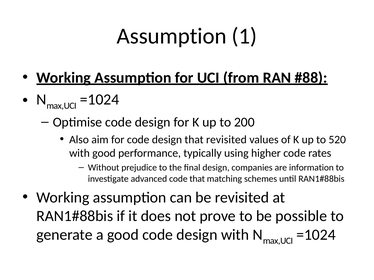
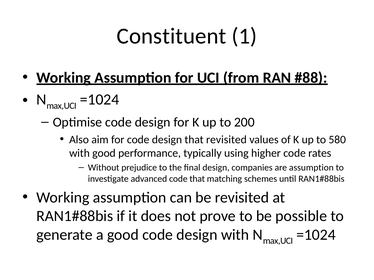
Assumption: Assumption -> Constituent (172, 36)
520: 520 -> 580 (337, 140)
are information: information -> assumption (311, 168)
